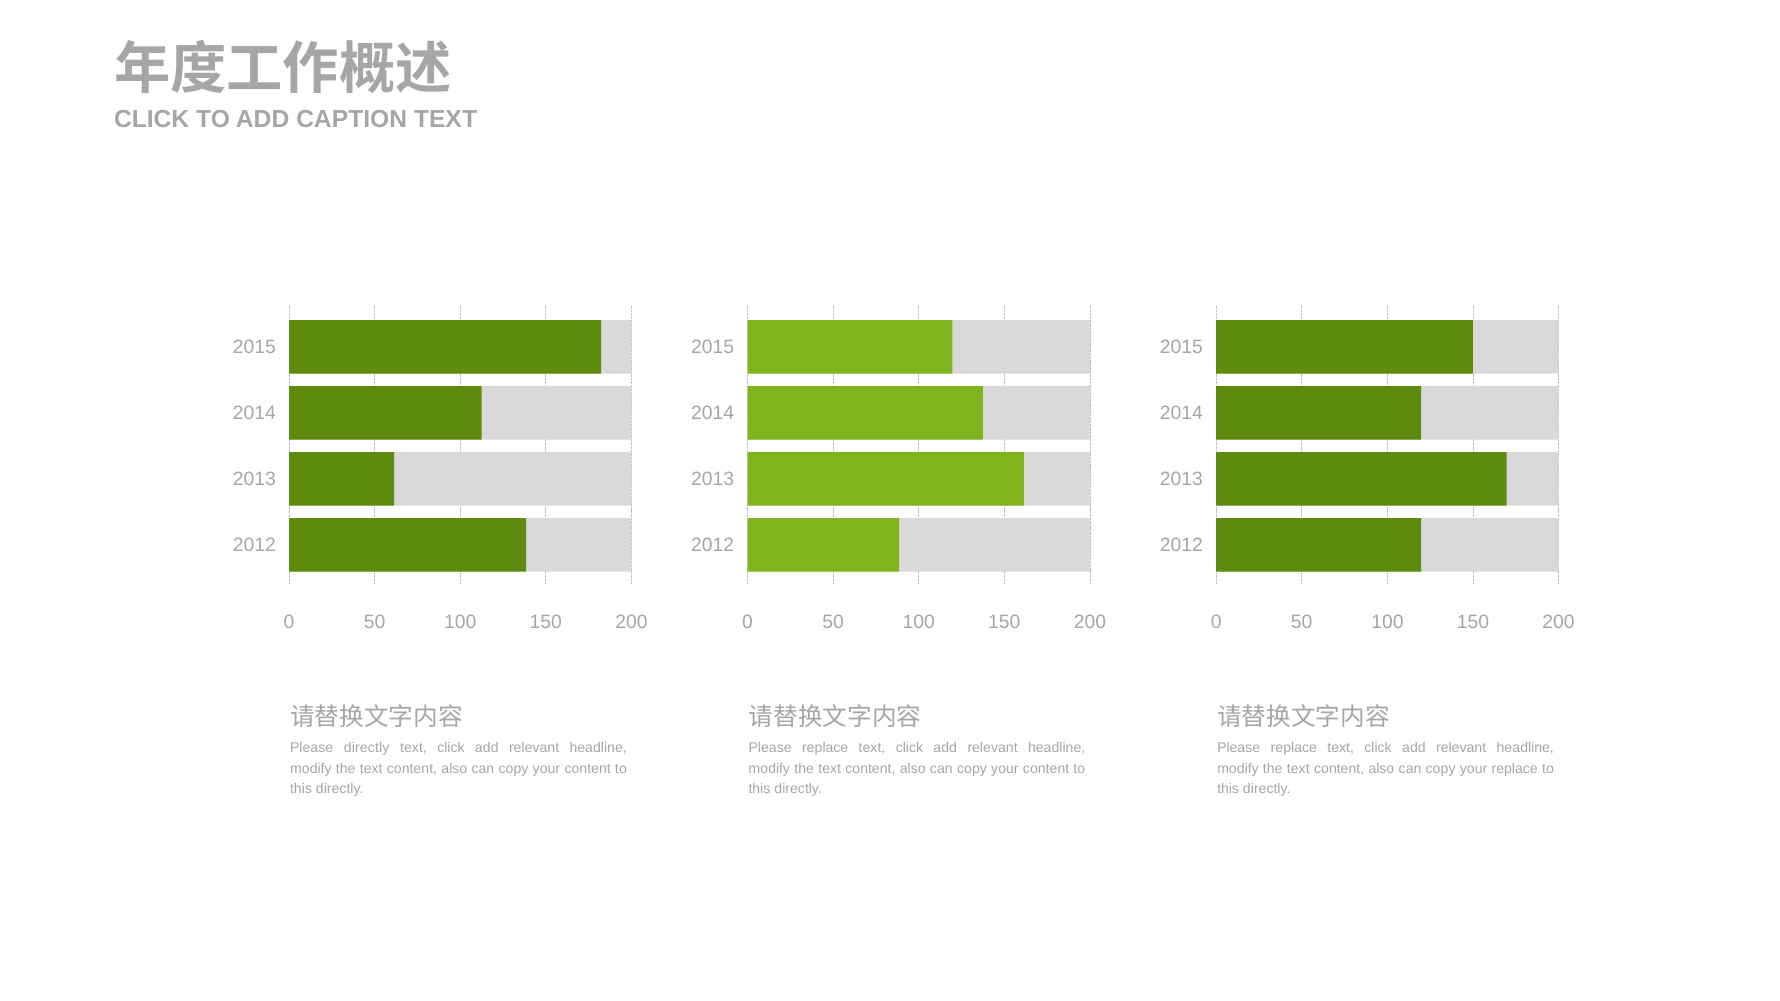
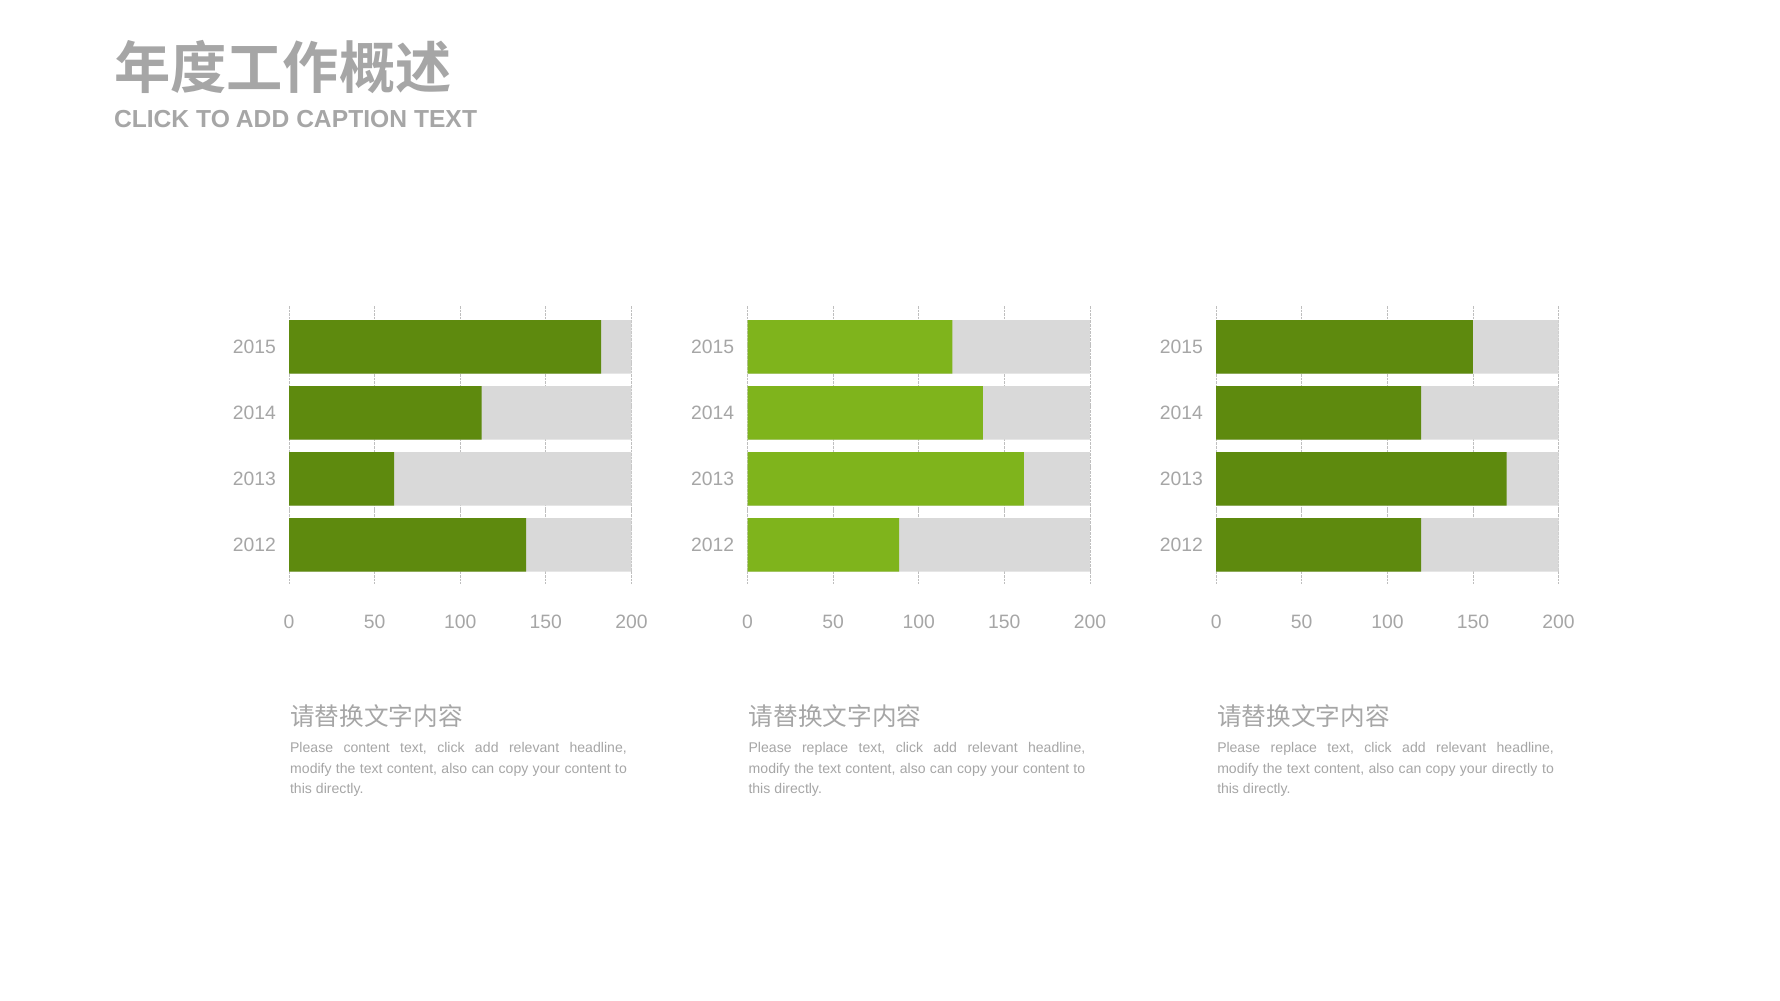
Please directly: directly -> content (367, 748)
your replace: replace -> directly (1515, 769)
